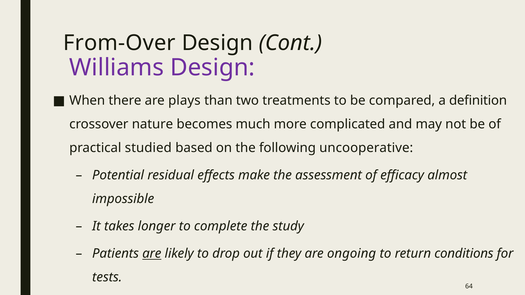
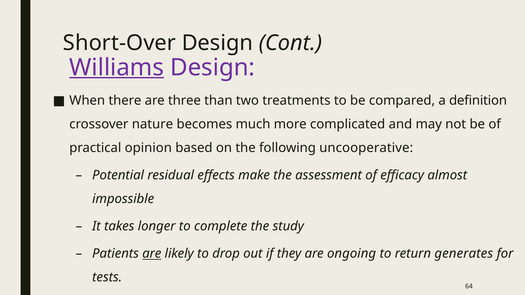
From-Over: From-Over -> Short-Over (119, 43)
Williams underline: none -> present (117, 67)
plays: plays -> three (184, 101)
studied: studied -> opinion (148, 148)
conditions: conditions -> generates (464, 254)
